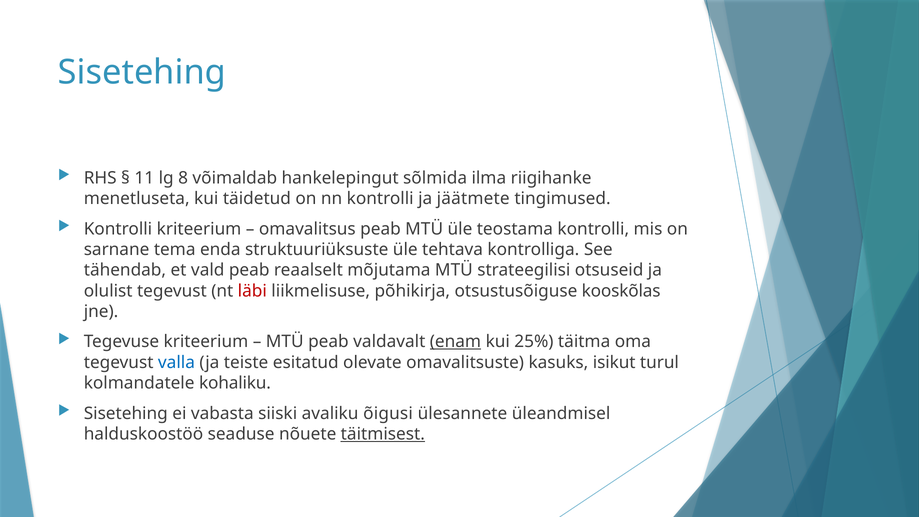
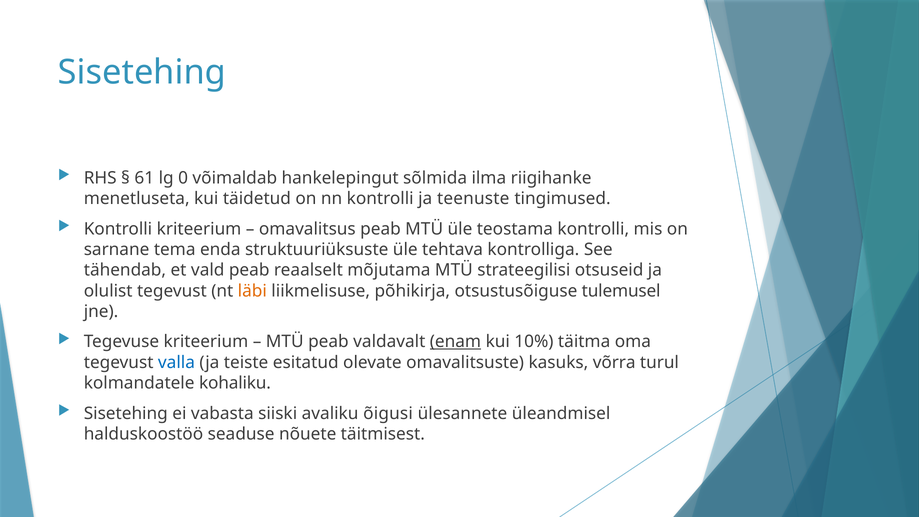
11: 11 -> 61 (144, 178)
8: 8 -> 0 (183, 178)
jäätmete: jäätmete -> teenuste (473, 199)
läbi colour: red -> orange (252, 291)
kooskõlas: kooskõlas -> tulemusel (621, 291)
25%: 25% -> 10% (534, 342)
isikut: isikut -> võrra (614, 362)
täitmisest underline: present -> none (383, 434)
